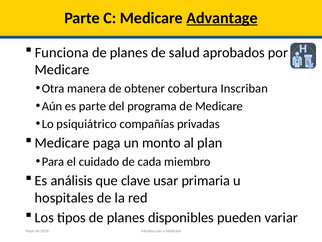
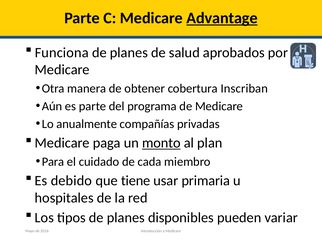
psiquiátrico: psiquiátrico -> anualmente (87, 124)
monto underline: none -> present (161, 143)
análisis: análisis -> debido (71, 180)
clave: clave -> tiene (136, 180)
